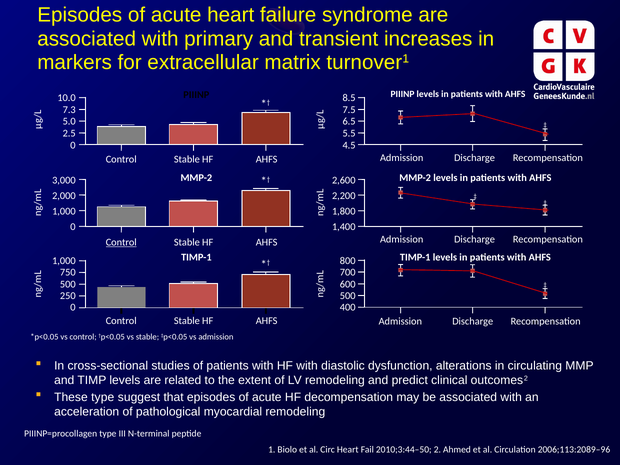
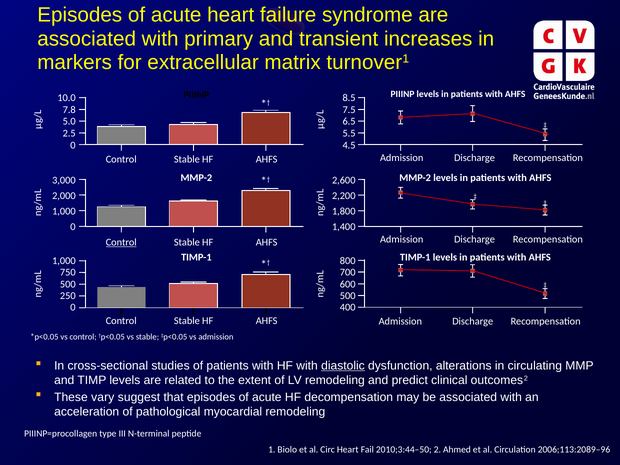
7.3: 7.3 -> 7.8 (69, 110)
diastolic underline: none -> present (343, 366)
These type: type -> vary (103, 397)
